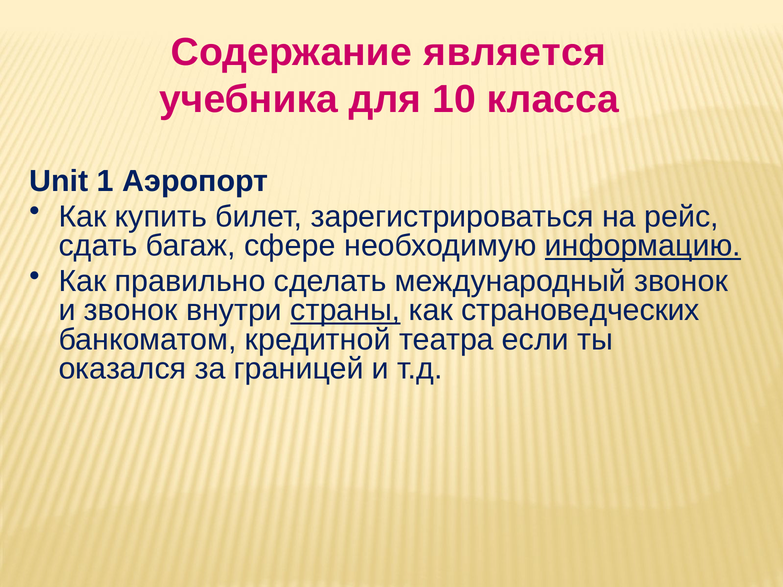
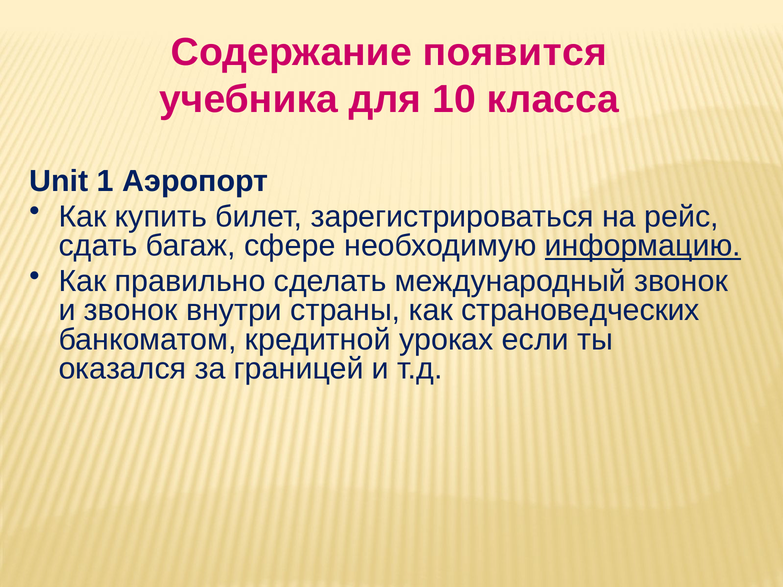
является: является -> появится (515, 52)
страны underline: present -> none (345, 311)
театра: театра -> уроках (446, 340)
